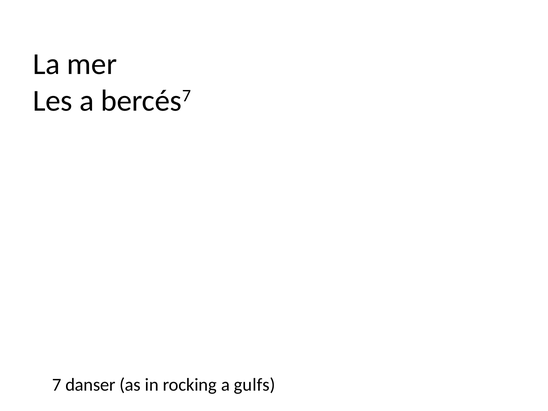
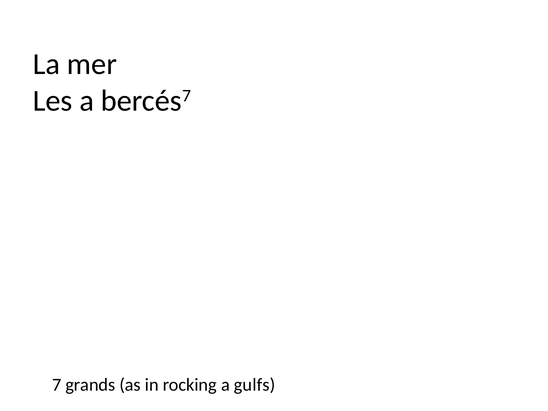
danser: danser -> grands (90, 385)
